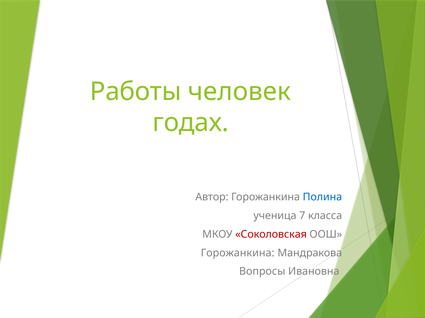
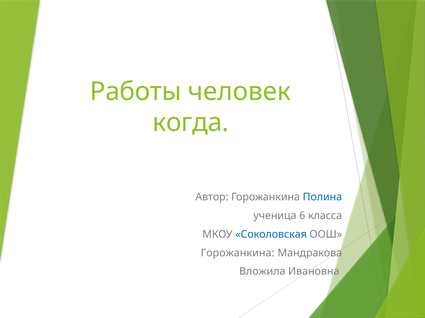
годах: годах -> когда (191, 123)
7: 7 -> 6 (302, 216)
Соколовская colour: red -> blue (271, 235)
Вопросы: Вопросы -> Вложила (262, 272)
